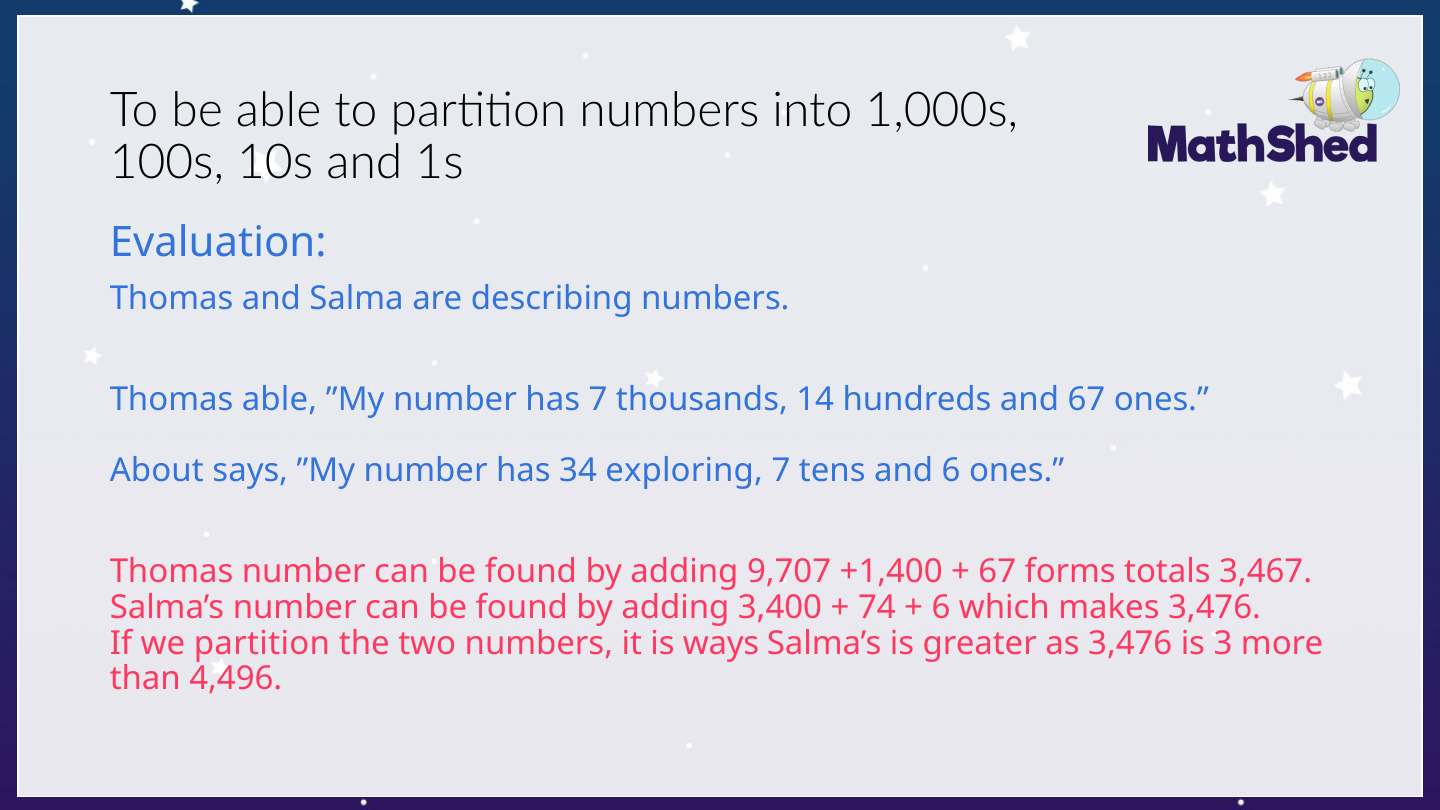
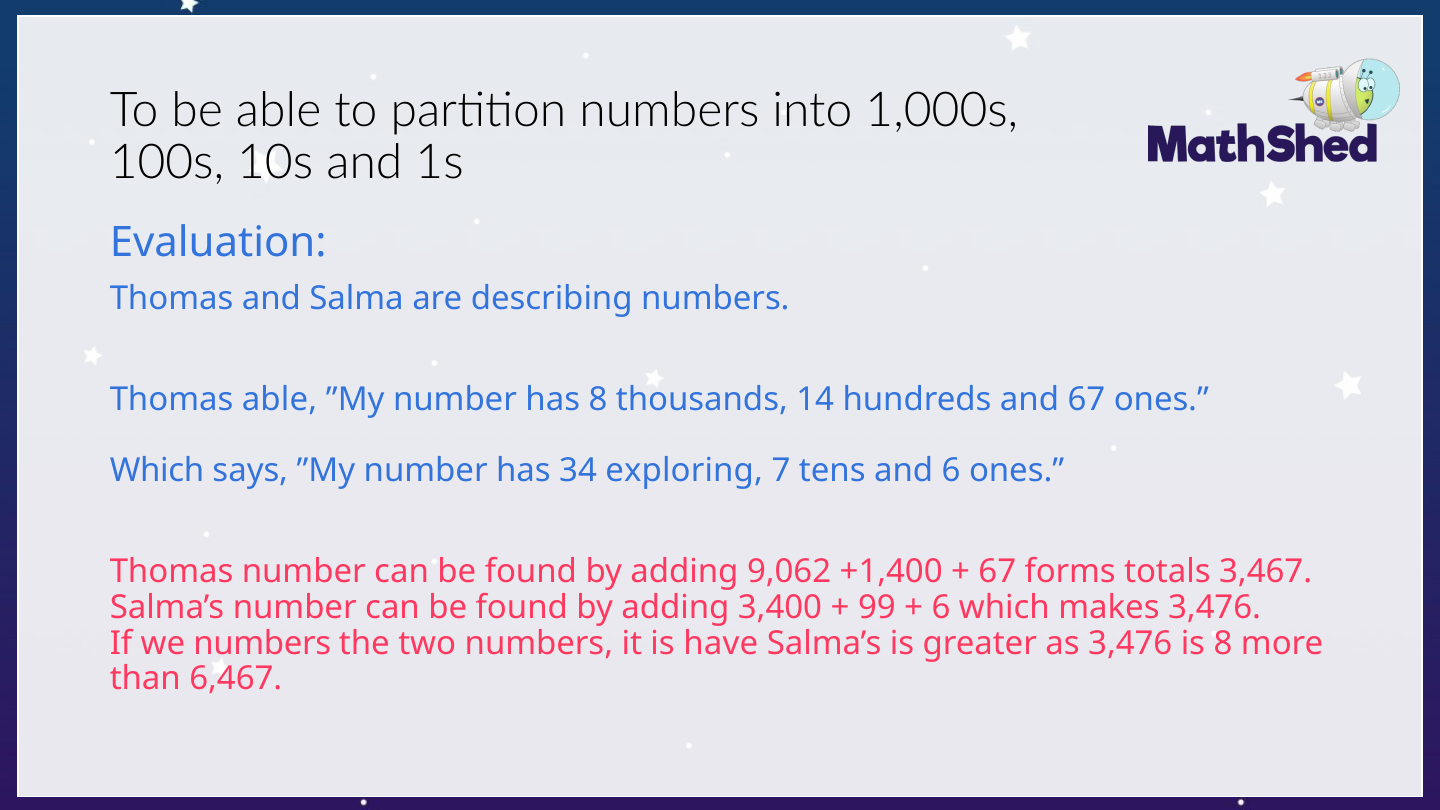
has 7: 7 -> 8 (598, 400)
About: About -> Which (157, 471)
9,707: 9,707 -> 9,062 (789, 572)
74: 74 -> 99 (877, 608)
we partition: partition -> numbers (262, 643)
ways: ways -> have (721, 643)
is 3: 3 -> 8 (1223, 643)
4,496: 4,496 -> 6,467 (236, 679)
